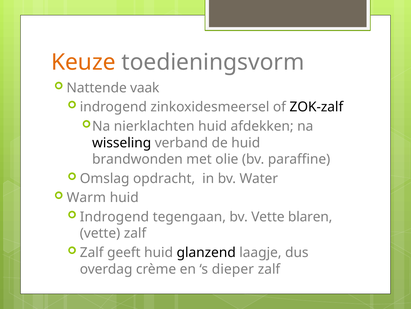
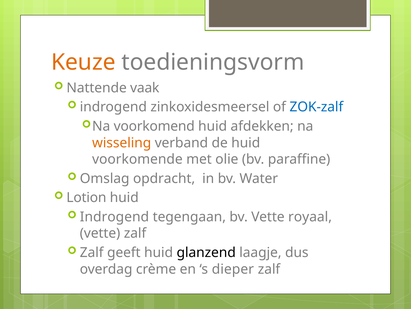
ZOK-zalf colour: black -> blue (316, 107)
nierklachten: nierklachten -> voorkomend (154, 126)
wisseling colour: black -> orange (122, 142)
brandwonden: brandwonden -> voorkomende (137, 159)
Warm: Warm -> Lotion (86, 197)
blaren: blaren -> royaal (310, 216)
